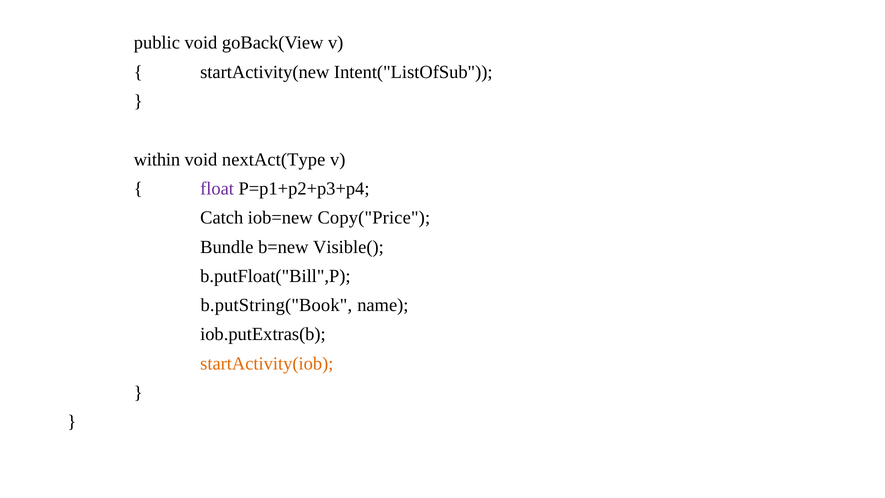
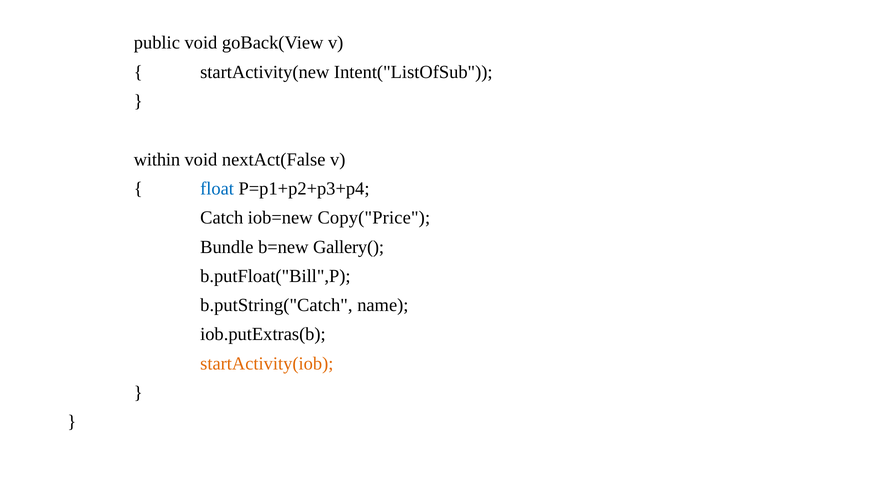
nextAct(Type: nextAct(Type -> nextAct(False (274, 159)
float colour: purple -> blue (217, 189)
Visible(: Visible( -> Gallery( (349, 247)
b.putString("Book: b.putString("Book -> b.putString("Catch (276, 305)
